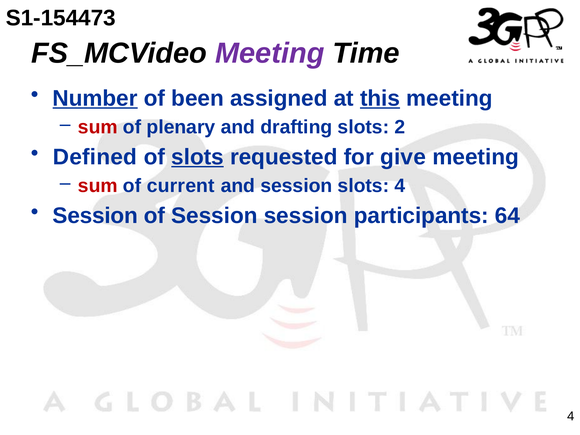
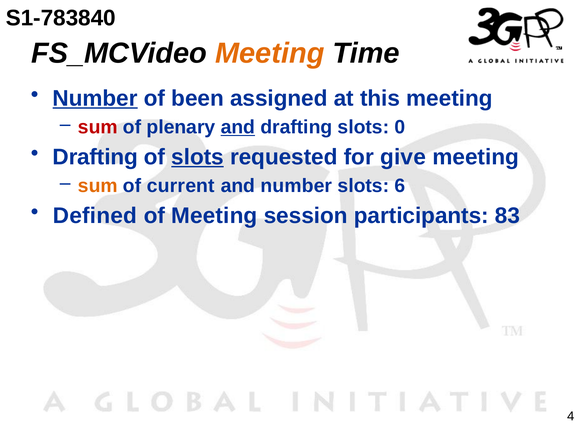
S1-154473: S1-154473 -> S1-783840 (61, 18)
Meeting colour: purple -> orange (270, 53)
this underline: present -> none (380, 98)
and underline: none -> present (238, 127)
2: 2 -> 0 (400, 127)
Defined: Defined -> Drafting (95, 157)
sum colour: red -> orange (98, 186)
and session: session -> number (296, 186)
slots 4: 4 -> 6 (400, 186)
Session: Session -> Defined (95, 216)
of Session: Session -> Meeting (214, 216)
64: 64 -> 83 (508, 216)
